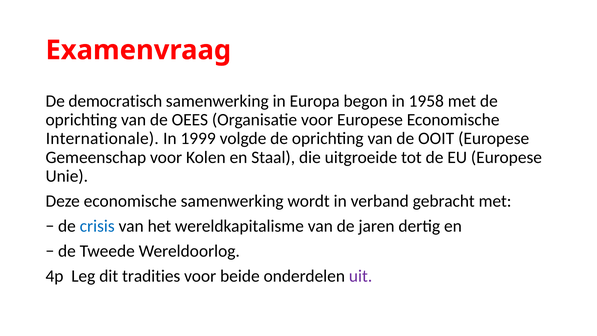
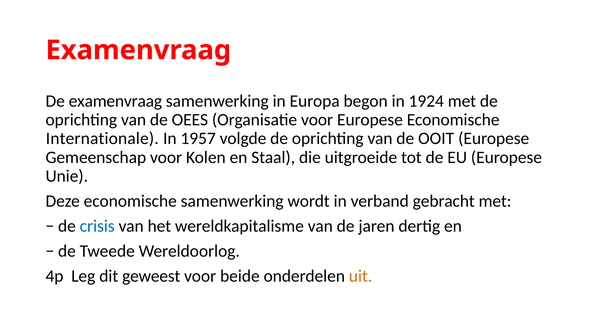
De democratisch: democratisch -> examenvraag (115, 101)
1958: 1958 -> 1924 (426, 101)
1999: 1999 -> 1957 (198, 138)
tradities: tradities -> geweest (151, 276)
uit colour: purple -> orange (361, 276)
